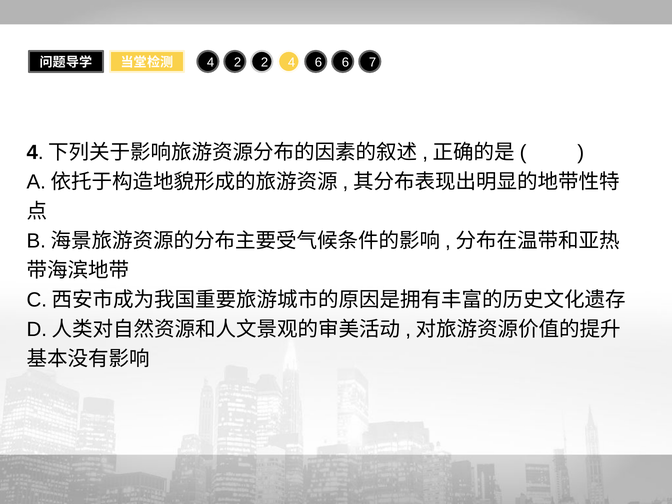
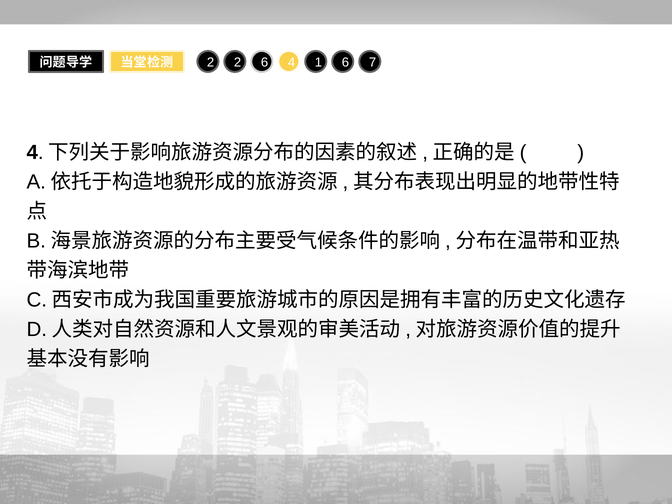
4: 4 -> 2 (211, 62)
2 2: 2 -> 6 (265, 62)
4 6: 6 -> 1 (318, 62)
